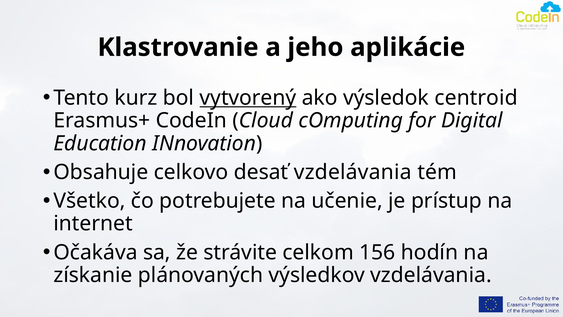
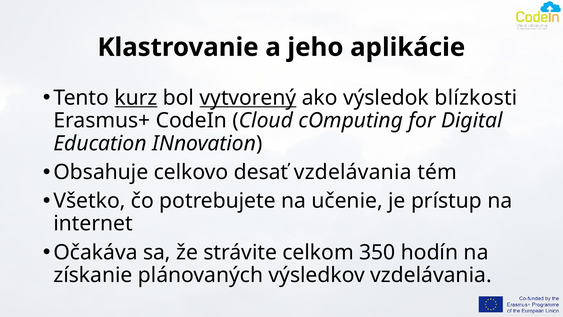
kurz underline: none -> present (136, 98)
centroid: centroid -> blízkosti (476, 98)
156: 156 -> 350 (377, 252)
